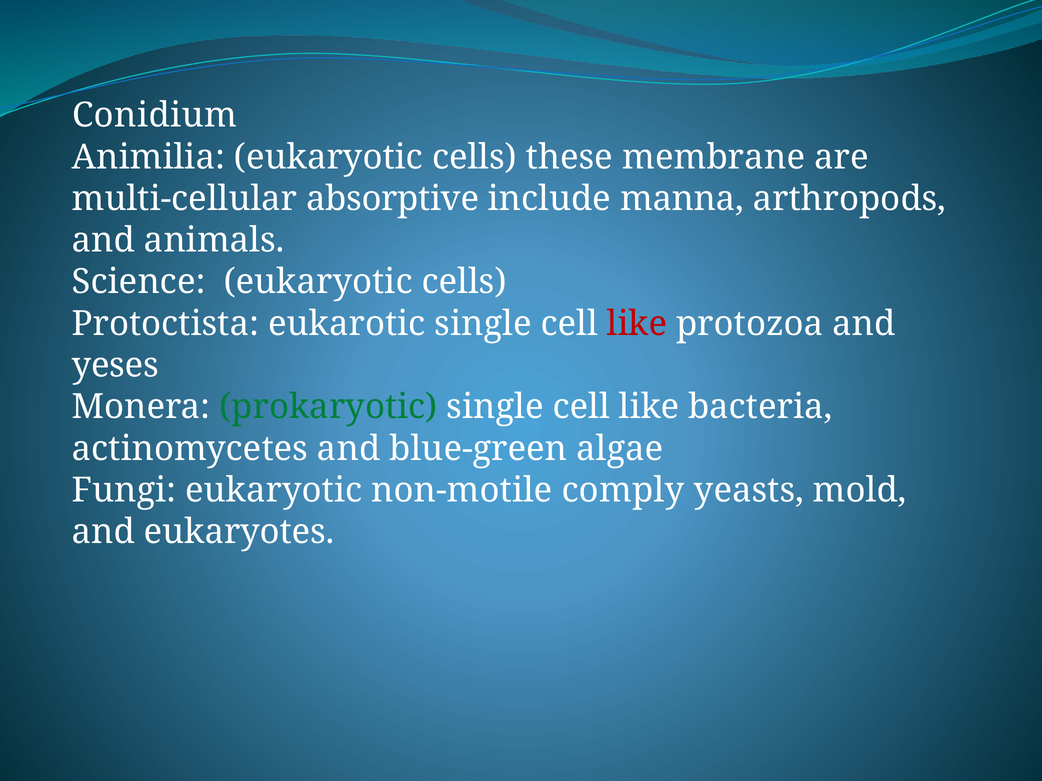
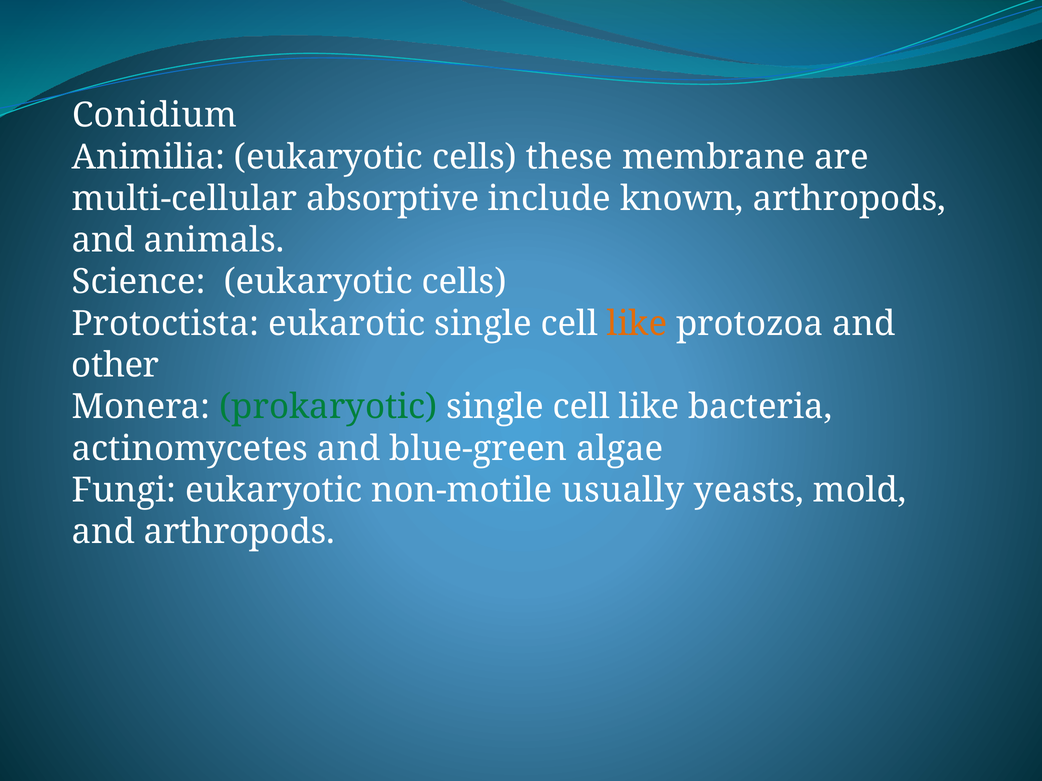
manna: manna -> known (682, 199)
like colour: red -> orange (637, 324)
yeses: yeses -> other (115, 366)
comply: comply -> usually (623, 491)
and eukaryotes: eukaryotes -> arthropods (239, 532)
